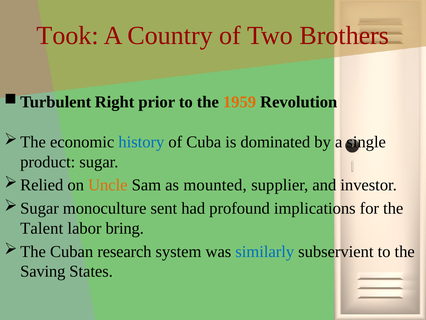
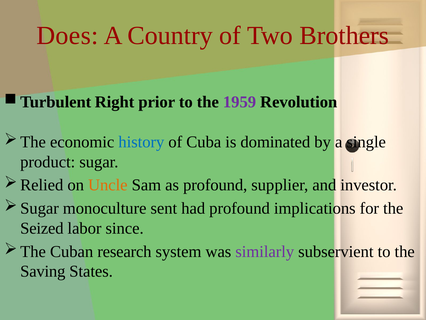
Took: Took -> Does (67, 36)
1959 colour: orange -> purple (240, 102)
as mounted: mounted -> profound (215, 185)
Talent: Talent -> Seized (42, 228)
bring: bring -> since (125, 228)
similarly colour: blue -> purple (265, 251)
